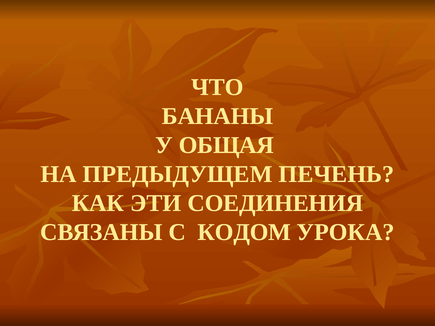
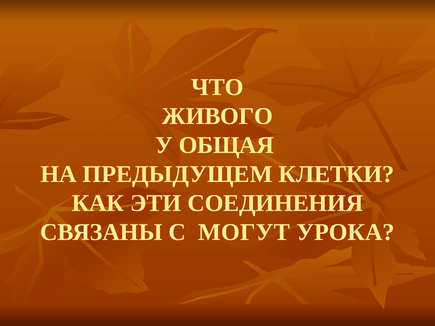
БАНАНЫ: БАНАНЫ -> ЖИВОГО (217, 116)
ПЕЧЕНЬ: ПЕЧЕНЬ -> КЛЕТКИ (336, 174)
КОДОМ: КОДОМ -> МОГУТ (244, 232)
